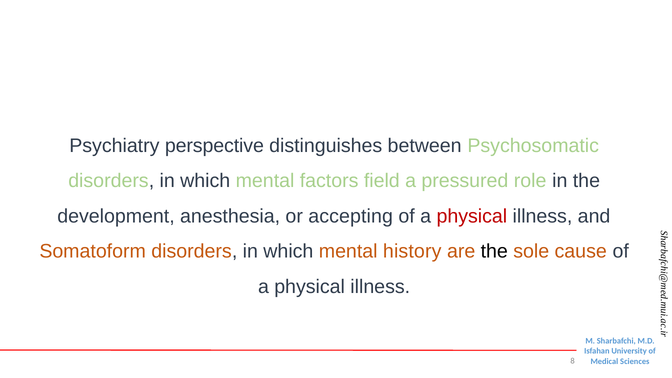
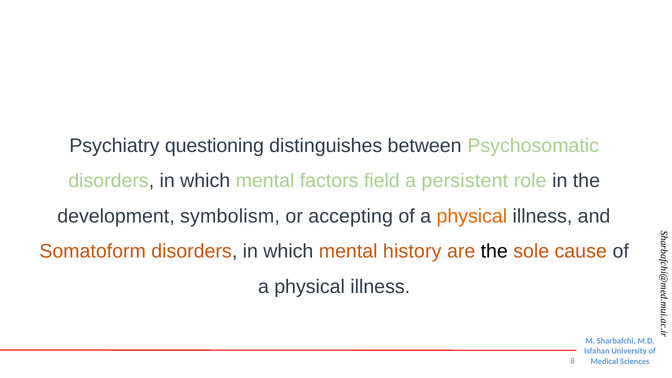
perspective: perspective -> questioning (214, 146)
pressured: pressured -> persistent (465, 181)
anesthesia: anesthesia -> symbolism (230, 216)
physical colour: red -> orange (472, 216)
